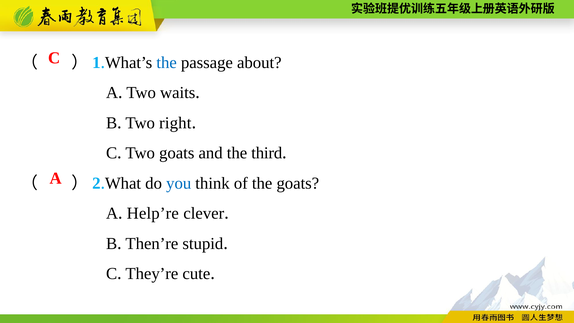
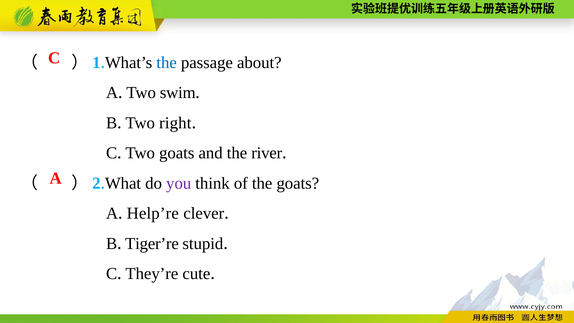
waits: waits -> swim (178, 93)
third: third -> river (267, 153)
you colour: blue -> purple (179, 183)
Then’re: Then’re -> Tiger’re (152, 243)
